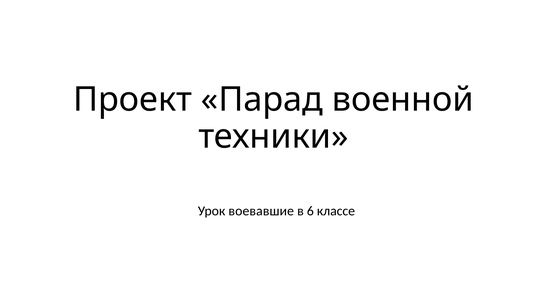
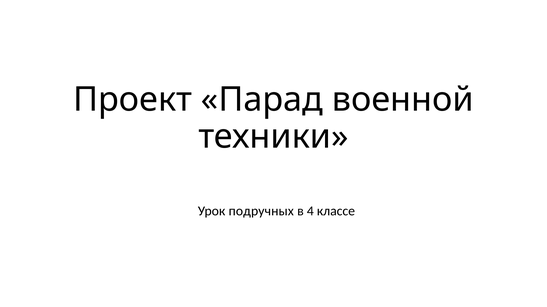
воевавшие: воевавшие -> подручных (261, 212)
6: 6 -> 4 (310, 212)
